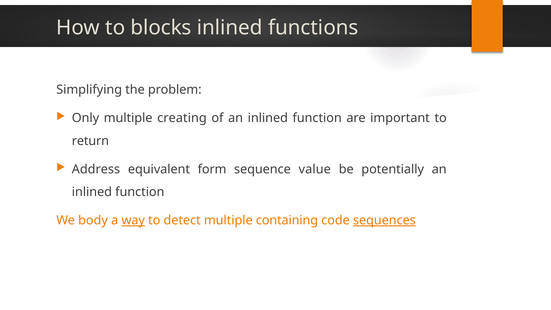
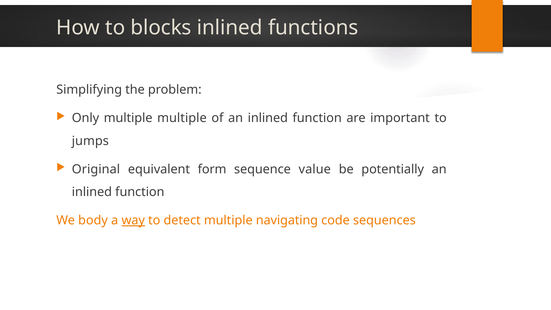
multiple creating: creating -> multiple (182, 118)
return: return -> jumps (90, 141)
Address: Address -> Original (96, 169)
containing: containing -> navigating (287, 220)
sequences underline: present -> none (384, 220)
